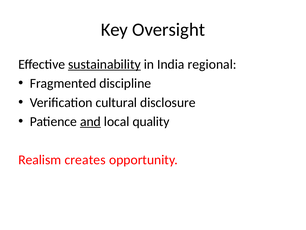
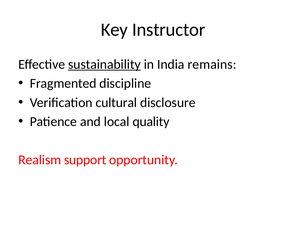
Oversight: Oversight -> Instructor (169, 30)
regional: regional -> remains (212, 64)
and underline: present -> none (90, 121)
creates: creates -> support (85, 159)
